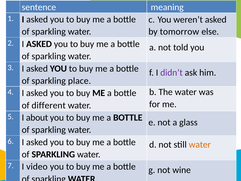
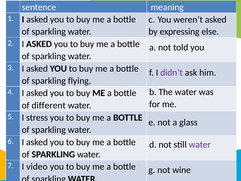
tomorrow: tomorrow -> expressing (180, 32)
place: place -> flying (80, 81)
about: about -> stress (37, 117)
water colour: orange -> purple (200, 144)
